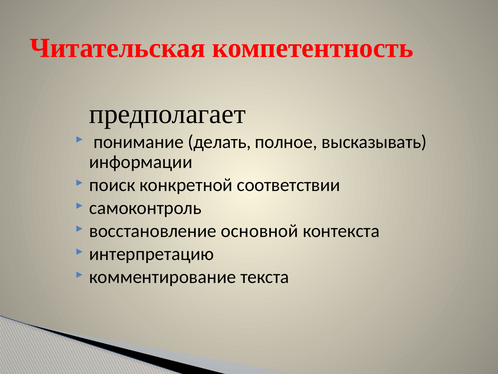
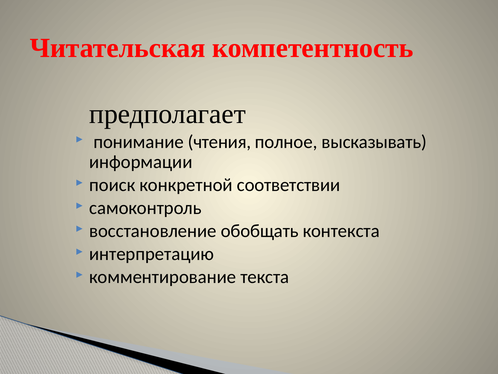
делать: делать -> чтения (219, 142)
основной: основной -> обобщать (260, 231)
